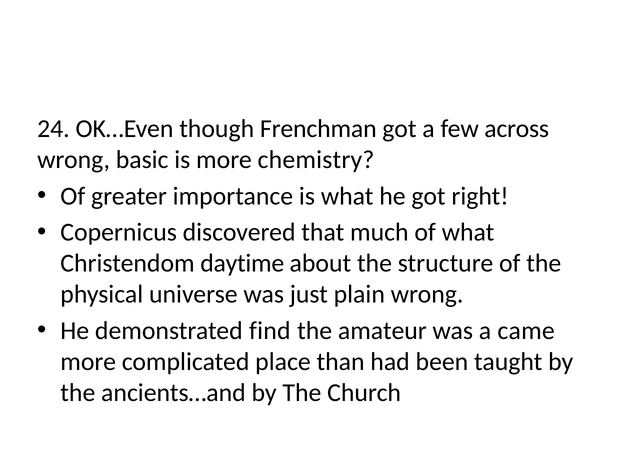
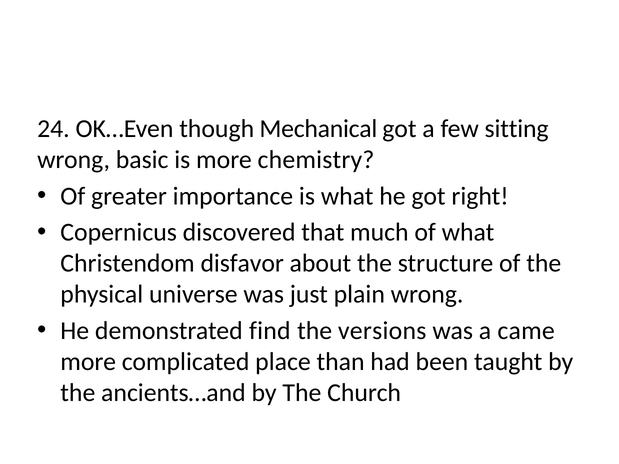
Frenchman: Frenchman -> Mechanical (318, 129)
across: across -> sitting (517, 129)
daytime: daytime -> disfavor (242, 264)
amateur: amateur -> versions (382, 331)
